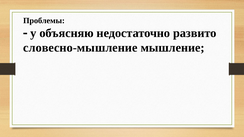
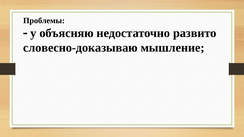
словесно-мышление: словесно-мышление -> словесно-доказываю (80, 48)
